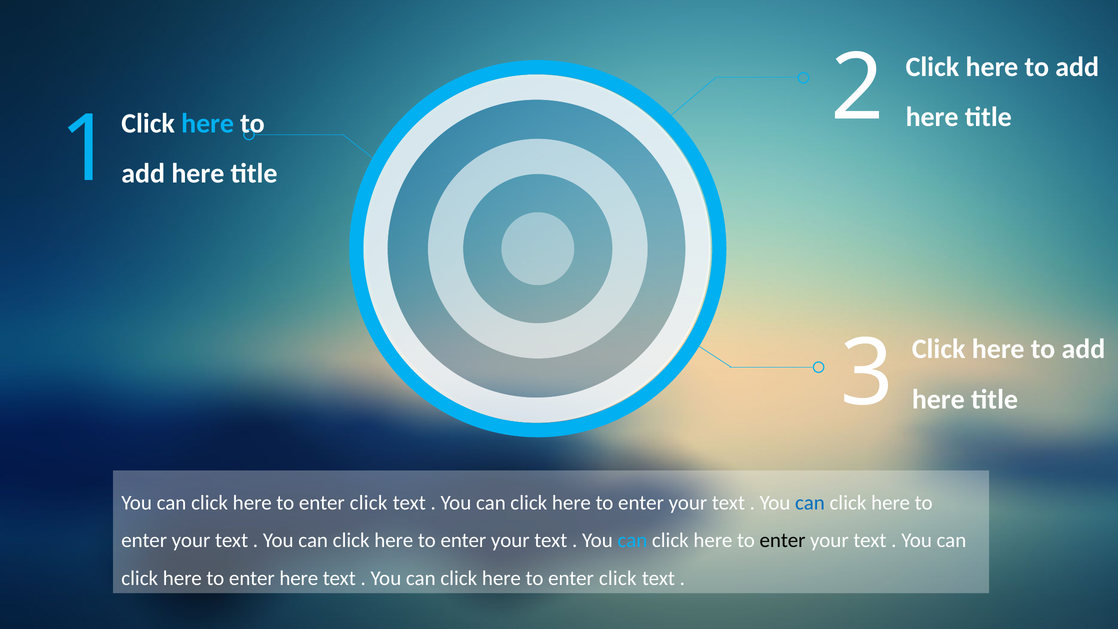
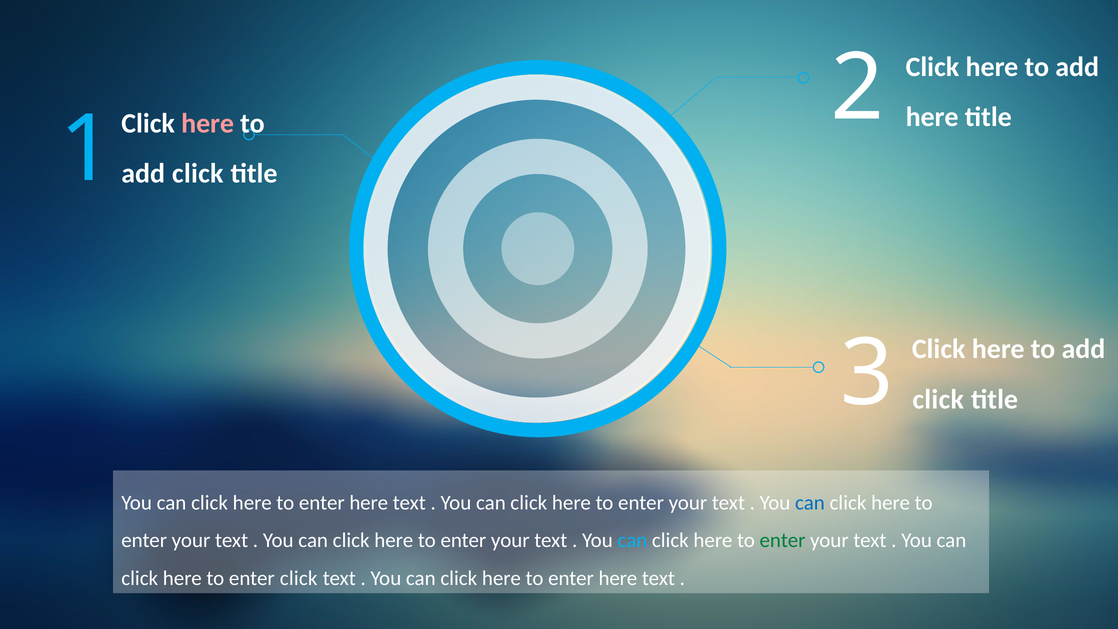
here colour: light blue -> pink (208, 123)
here: here -> click (198, 174)
here: here -> click (938, 399)
click: click -> here (369, 503)
enter colour: black -> green (783, 540)
enter here: here -> click (299, 578)
click: click -> here (618, 578)
